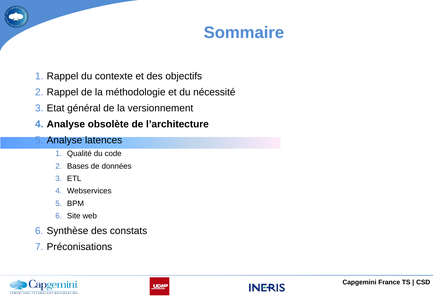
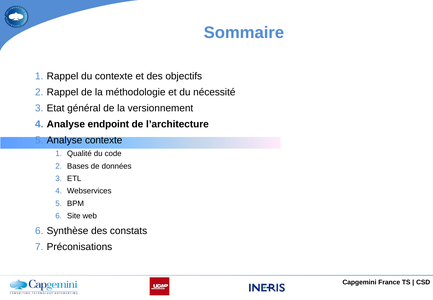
obsolète: obsolète -> endpoint (108, 124)
Analyse latences: latences -> contexte (104, 140)
